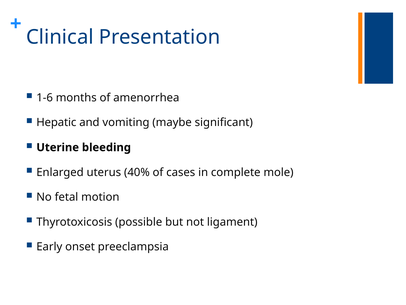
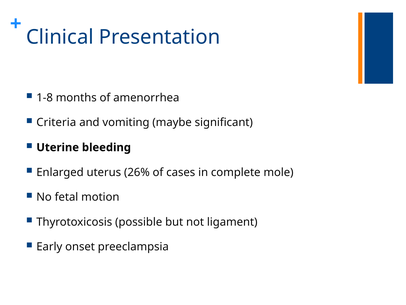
1-6: 1-6 -> 1-8 (45, 98)
Hepatic: Hepatic -> Criteria (56, 122)
40%: 40% -> 26% (137, 172)
